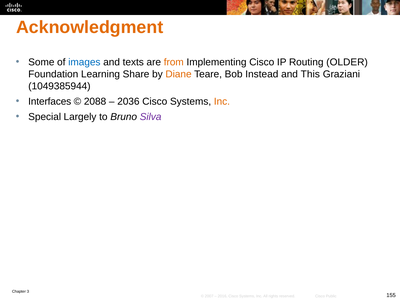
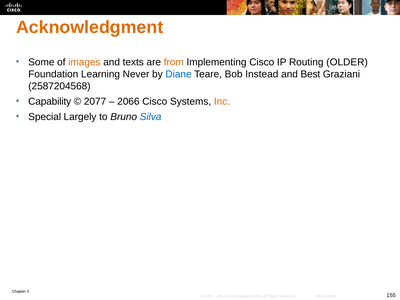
images colour: blue -> orange (84, 62)
Share: Share -> Never (136, 74)
Diane colour: orange -> blue (179, 74)
This: This -> Best (310, 74)
1049385944: 1049385944 -> 2587204568 (59, 86)
Interfaces: Interfaces -> Capability (50, 101)
2088: 2088 -> 2077 (95, 101)
2036: 2036 -> 2066 (128, 101)
Silva colour: purple -> blue (151, 117)
